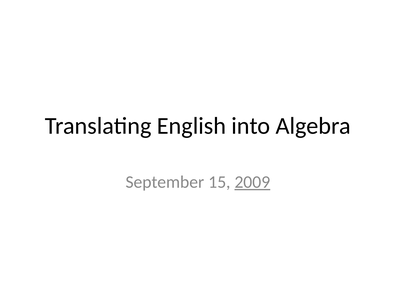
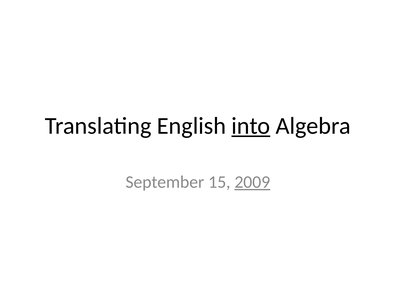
into underline: none -> present (251, 126)
